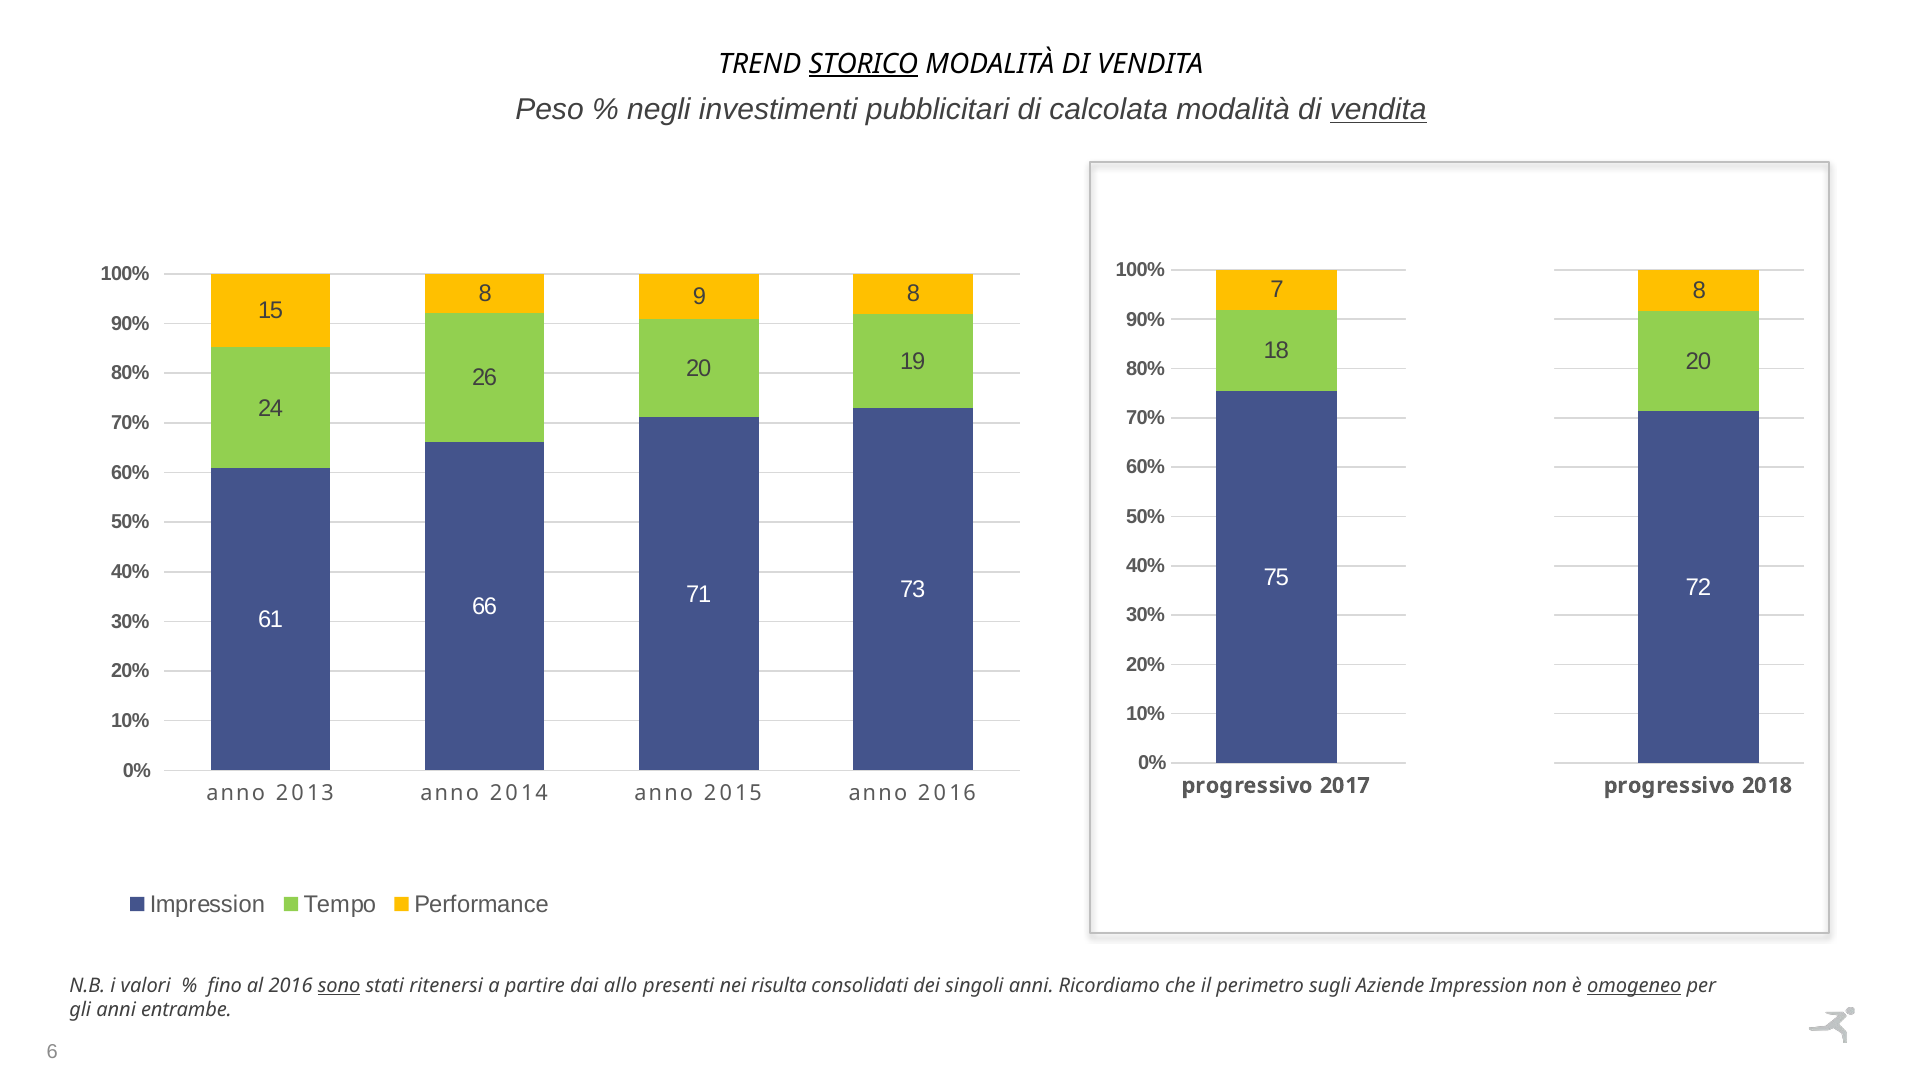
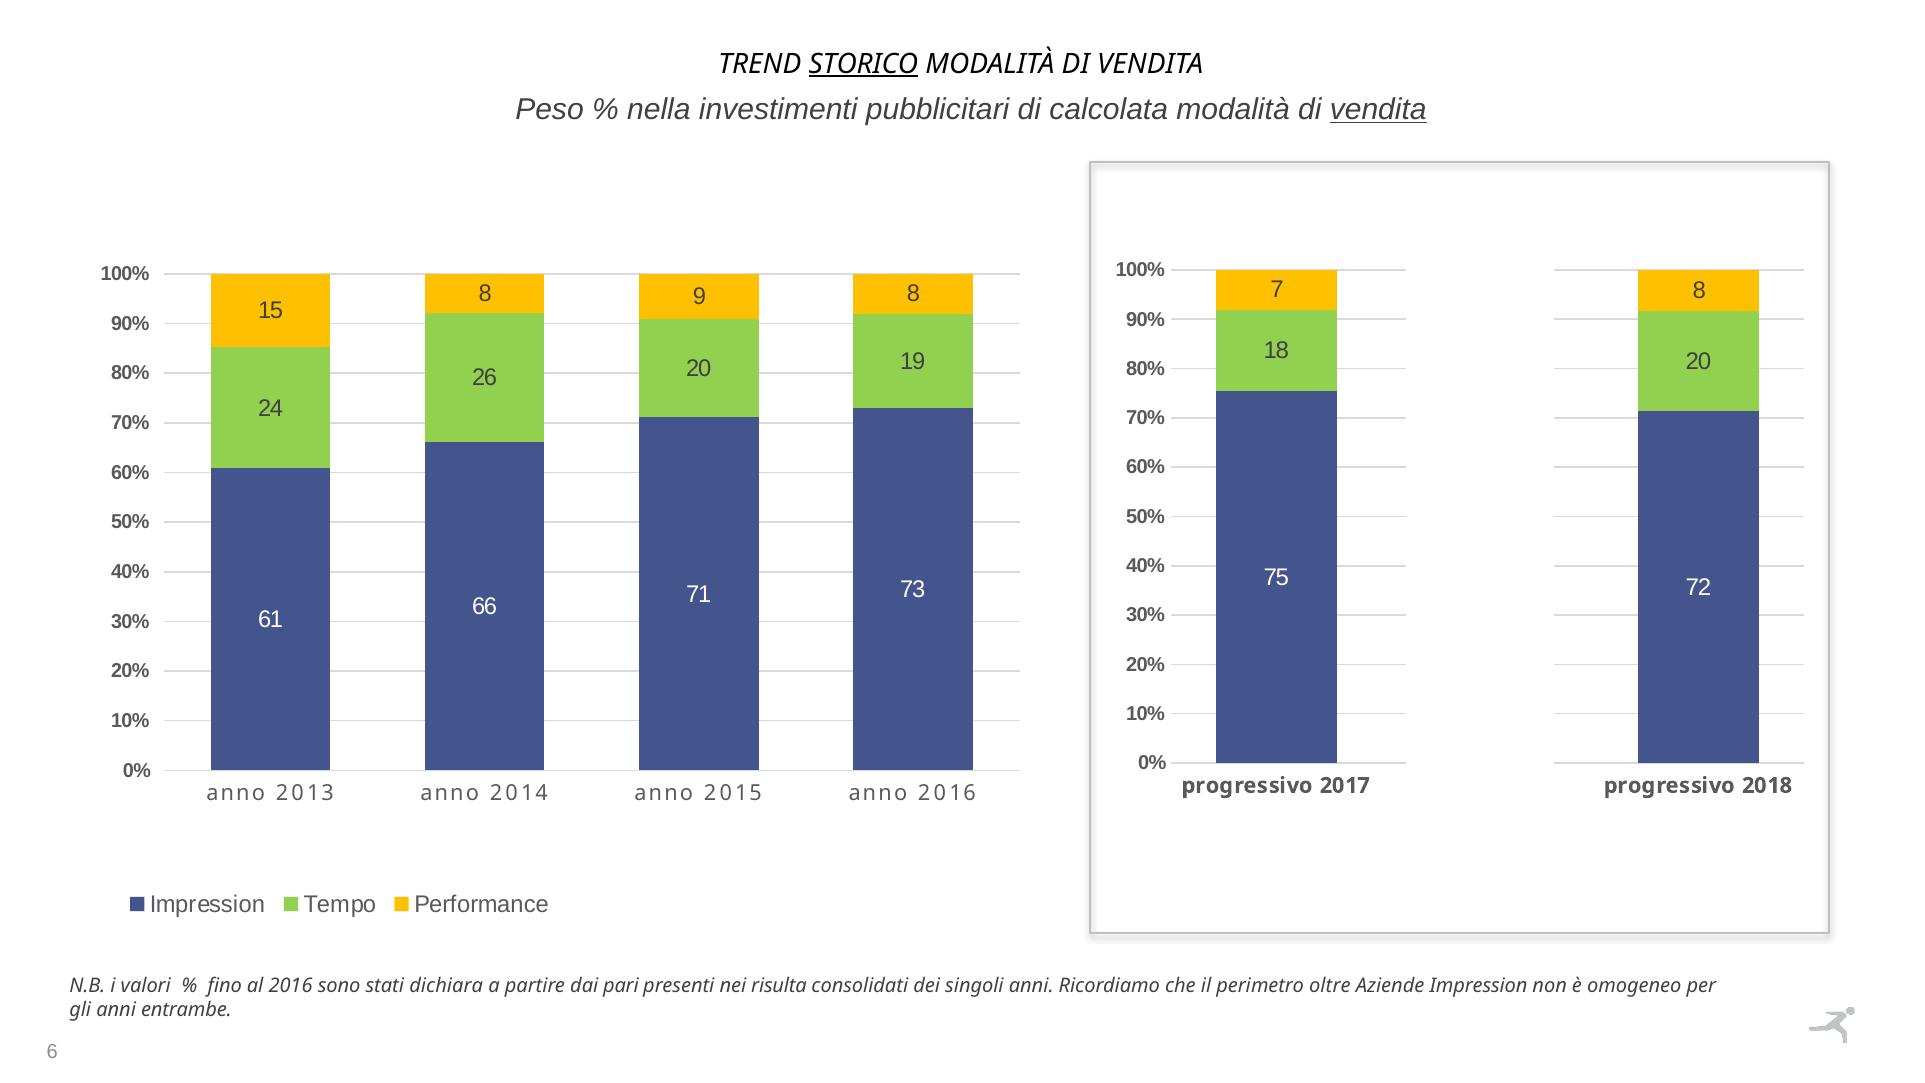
negli: negli -> nella (659, 109)
sono underline: present -> none (339, 986)
ritenersi: ritenersi -> dichiara (446, 986)
allo: allo -> pari (621, 986)
sugli: sugli -> oltre (1330, 986)
omogeneo underline: present -> none (1634, 986)
